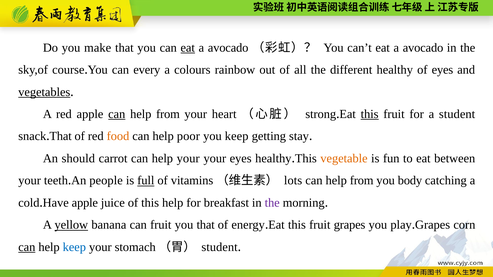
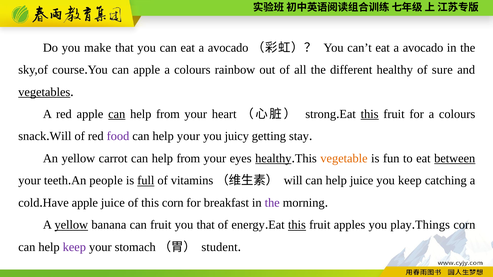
eat underline: present -> none (188, 48)
can every: every -> apple (147, 70)
of eyes: eyes -> sure (442, 70)
for a student: student -> colours (457, 114)
That: That -> Will (61, 136)
food colour: orange -> purple (118, 136)
help poor: poor -> your (188, 136)
you keep: keep -> juicy (237, 136)
An should: should -> yellow (78, 159)
carrot can help your: your -> from (188, 159)
healthy underline: none -> present (273, 159)
between underline: none -> present (455, 159)
lots: lots -> will (293, 181)
from: from -> juice (362, 181)
you body: body -> keep (410, 181)
this help: help -> corn (173, 203)
this underline: none -> present (297, 225)
fruit grapes: grapes -> apples (350, 225)
Grapes: Grapes -> Things (433, 225)
can underline: present -> none (27, 247)
keep colour: blue -> purple (74, 247)
